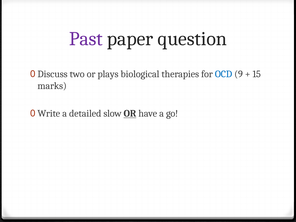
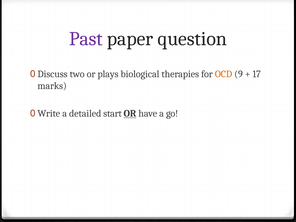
OCD colour: blue -> orange (224, 74)
15: 15 -> 17 (257, 74)
slow: slow -> start (113, 114)
